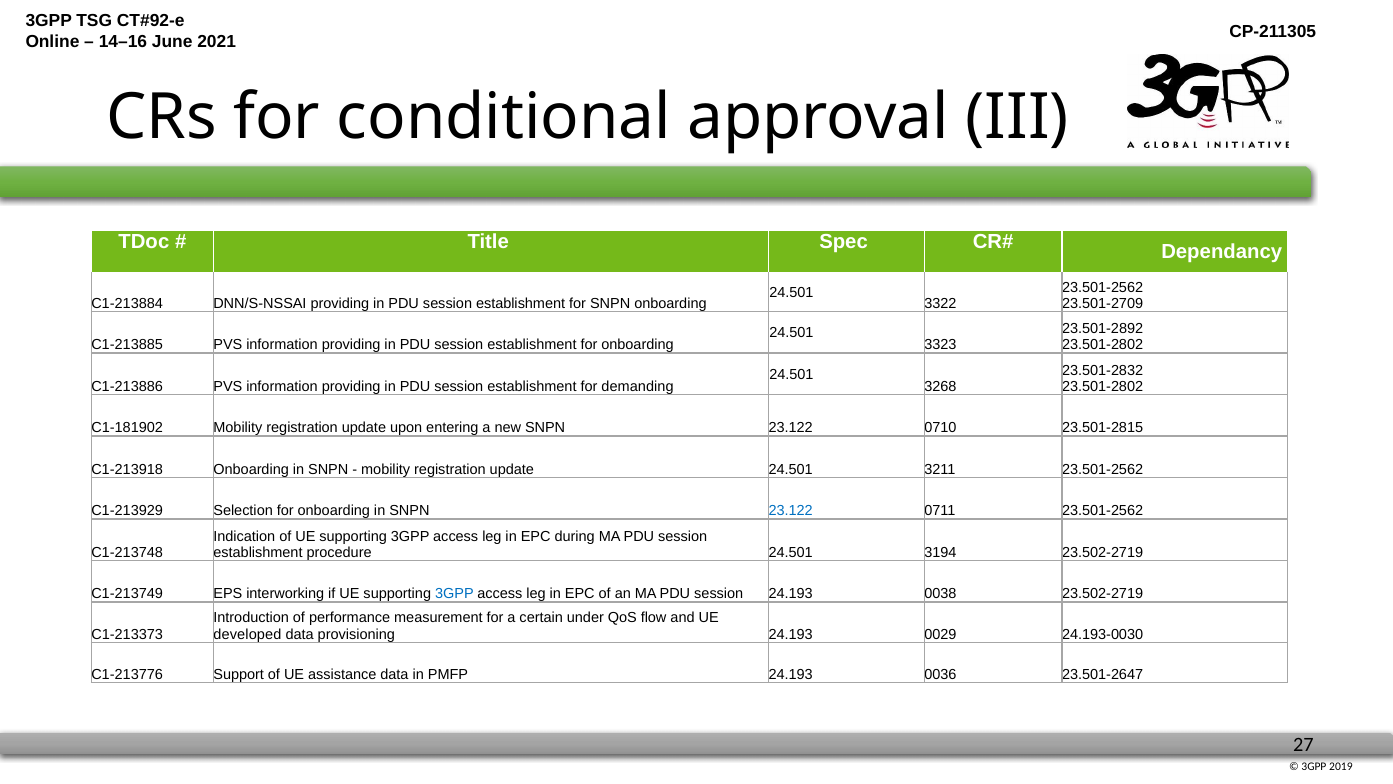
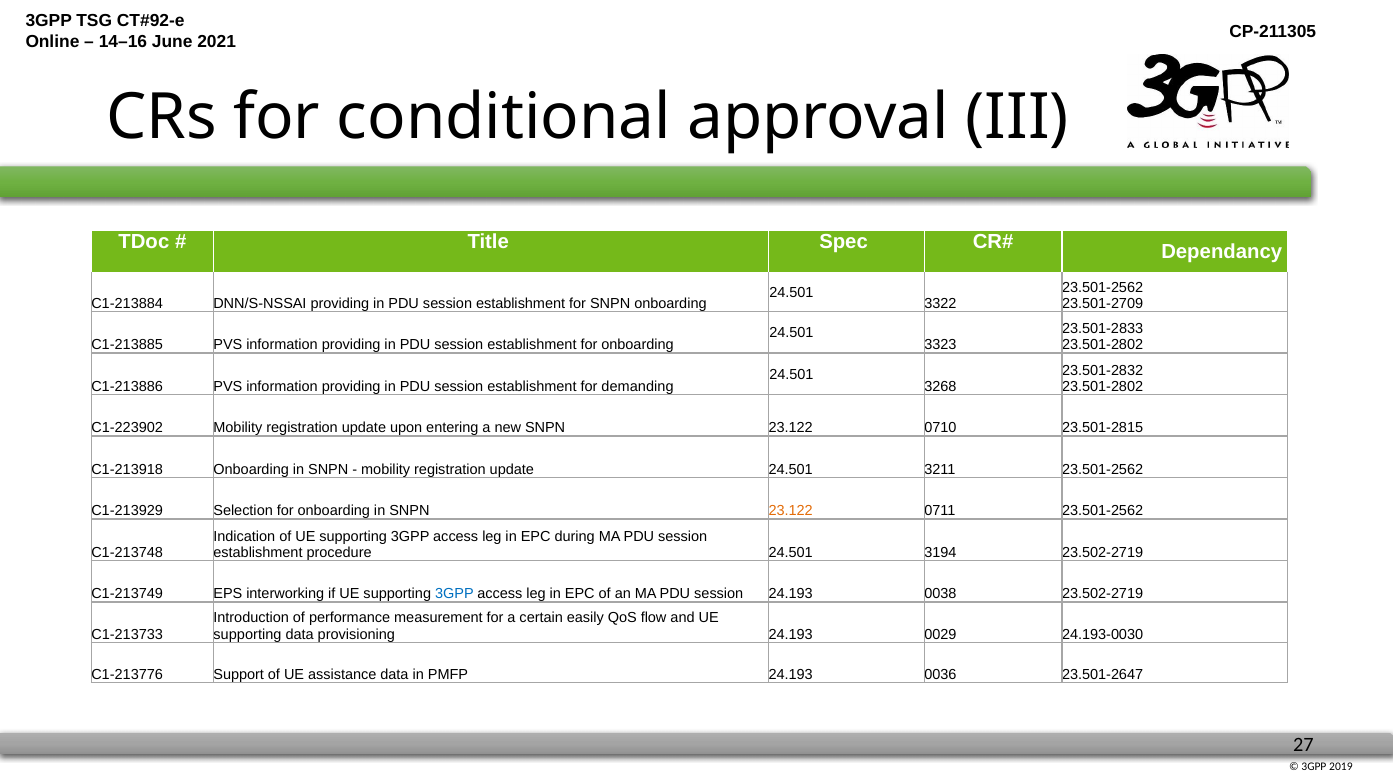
23.501-2892: 23.501-2892 -> 23.501-2833 (1103, 329)
C1-181902: C1-181902 -> C1-223902 (127, 428)
23.122 colour: blue -> orange (791, 511)
under: under -> easily (585, 618)
C1-213373: C1-213373 -> C1-213733 (127, 634)
developed: developed -> supporting (248, 634)
